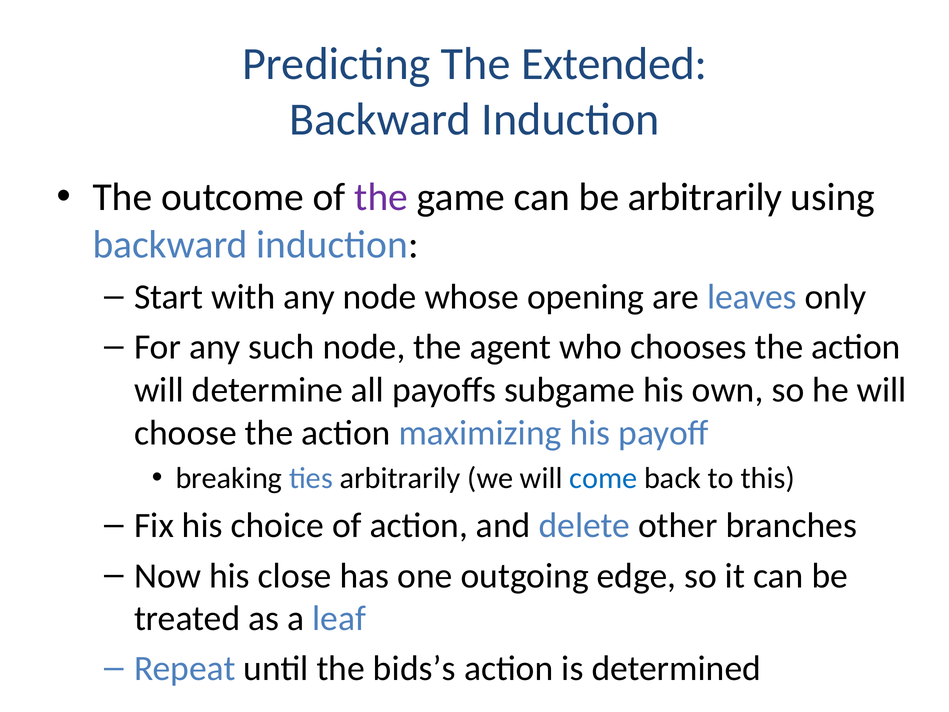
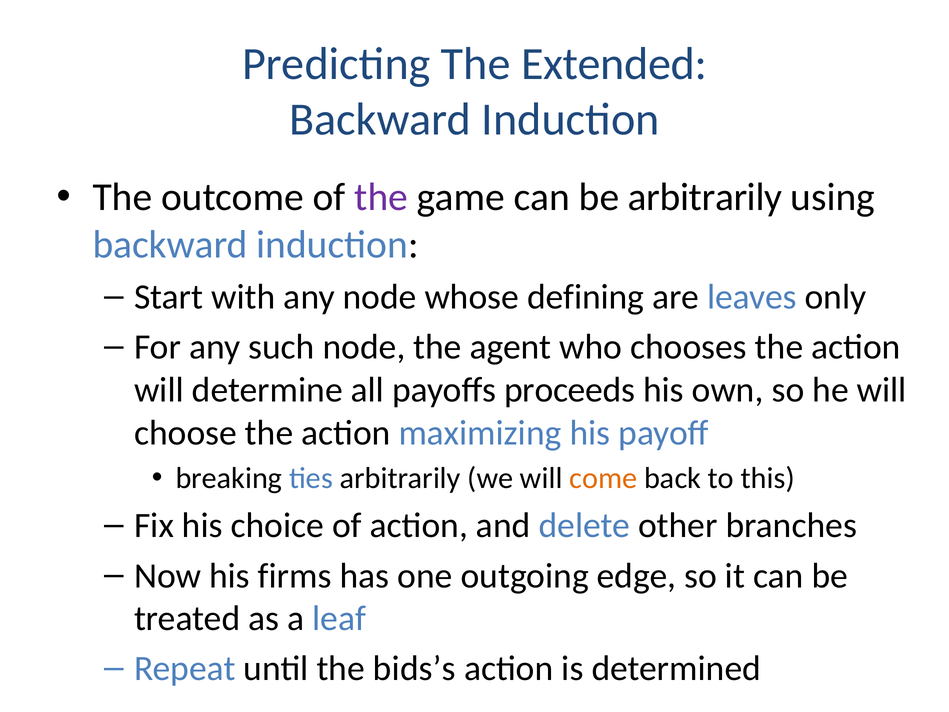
opening: opening -> defining (586, 297)
subgame: subgame -> proceeds (570, 390)
come colour: blue -> orange (603, 478)
close: close -> firms (295, 576)
